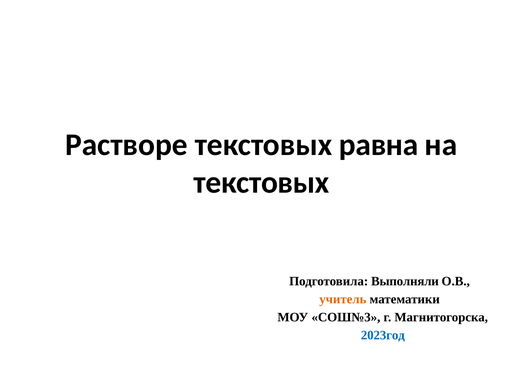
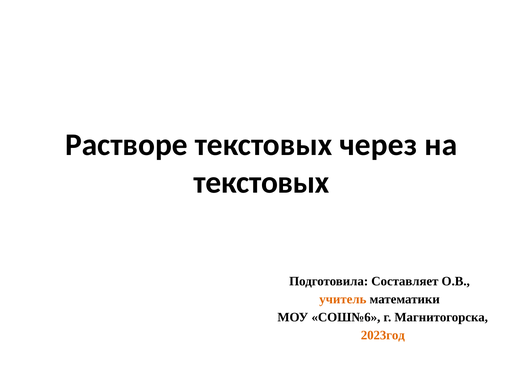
равна: равна -> через (378, 145)
Выполняли: Выполняли -> Составляет (405, 281)
СОШ№3: СОШ№3 -> СОШ№6 (346, 317)
2023год colour: blue -> orange (383, 335)
